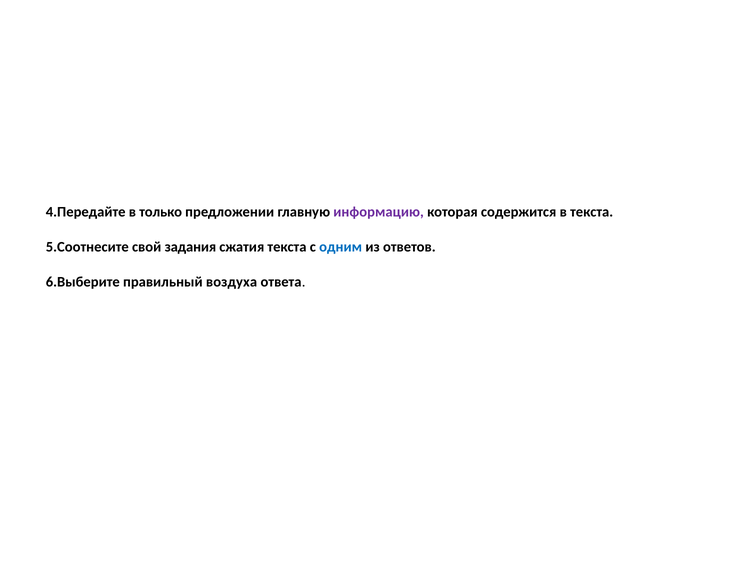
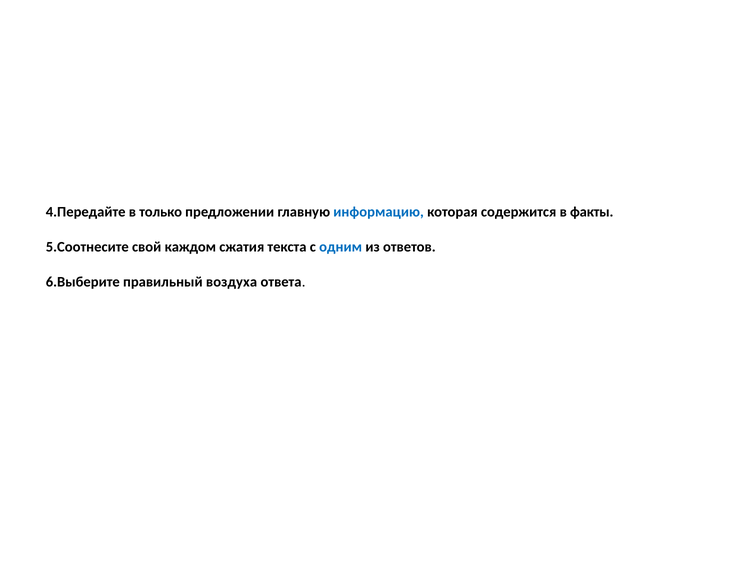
информацию colour: purple -> blue (379, 212)
в текста: текста -> факты (592, 212)
задания: задания -> каждом (190, 247)
